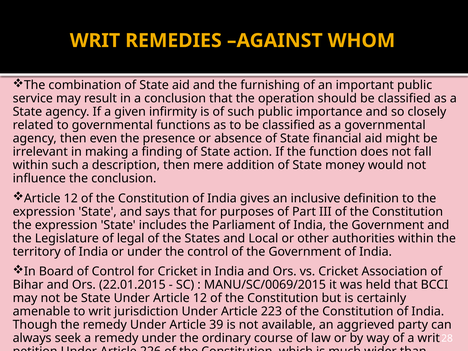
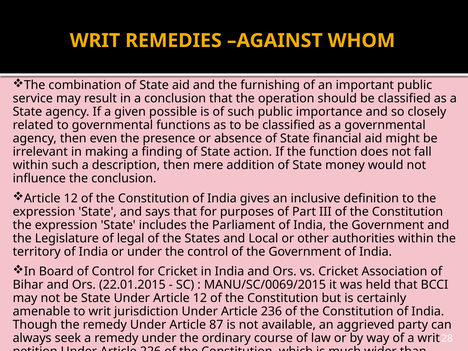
infirmity: infirmity -> possible (173, 112)
223: 223 -> 236 (271, 312)
39: 39 -> 87 (216, 325)
